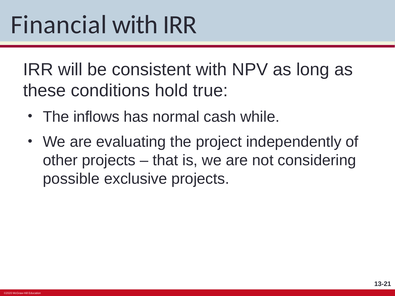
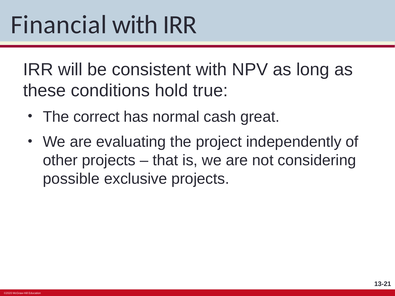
inflows: inflows -> correct (97, 117)
while: while -> great (260, 117)
